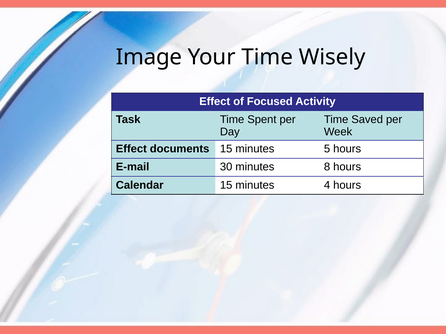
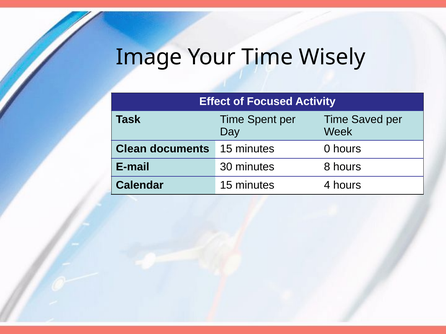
Effect: Effect -> Clean (131, 149)
5: 5 -> 0 (327, 149)
